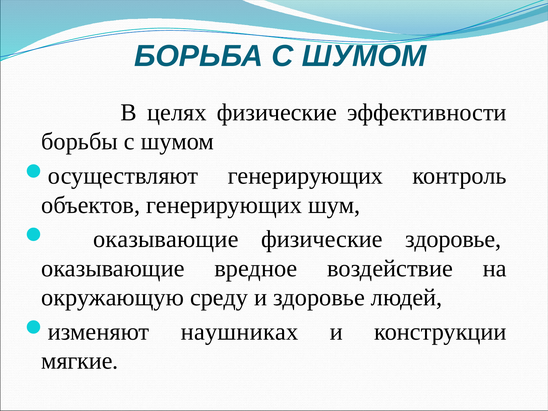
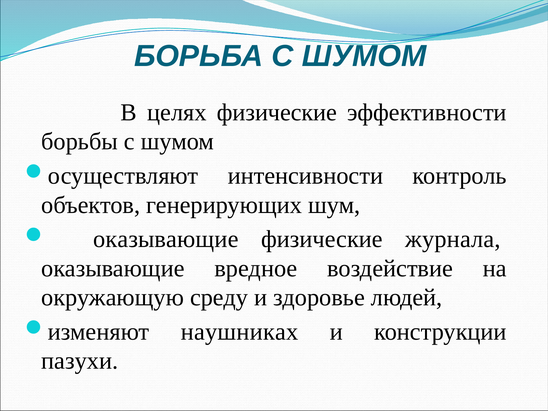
генерирующих: генерирующих -> интенсивности (305, 176)
физические здоровье: здоровье -> журнала (453, 239)
мягкие: мягкие -> пазухи (80, 361)
